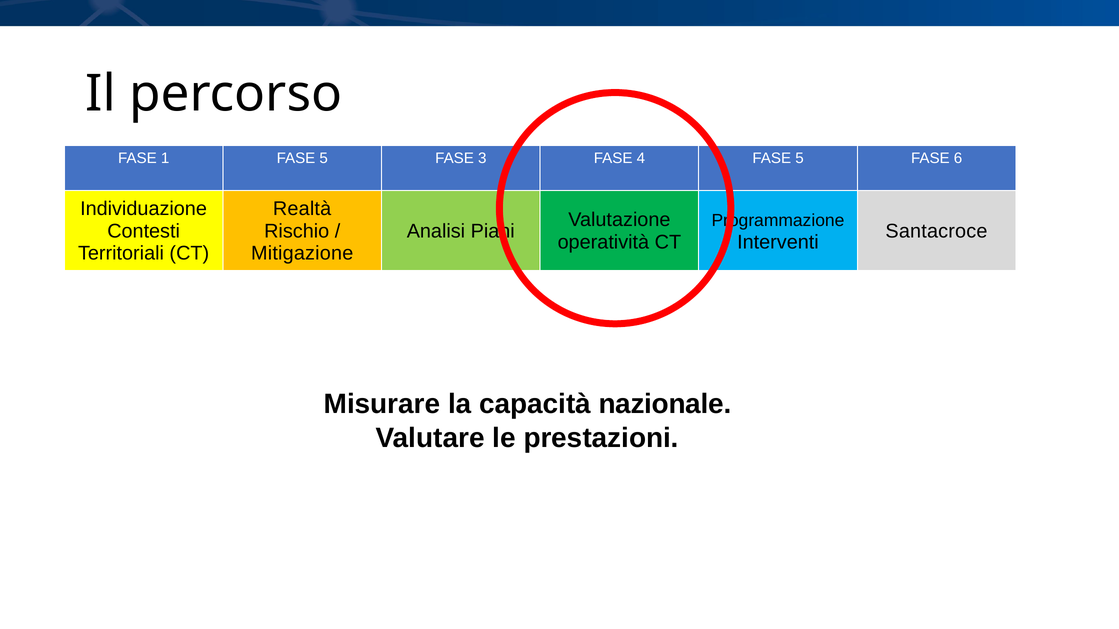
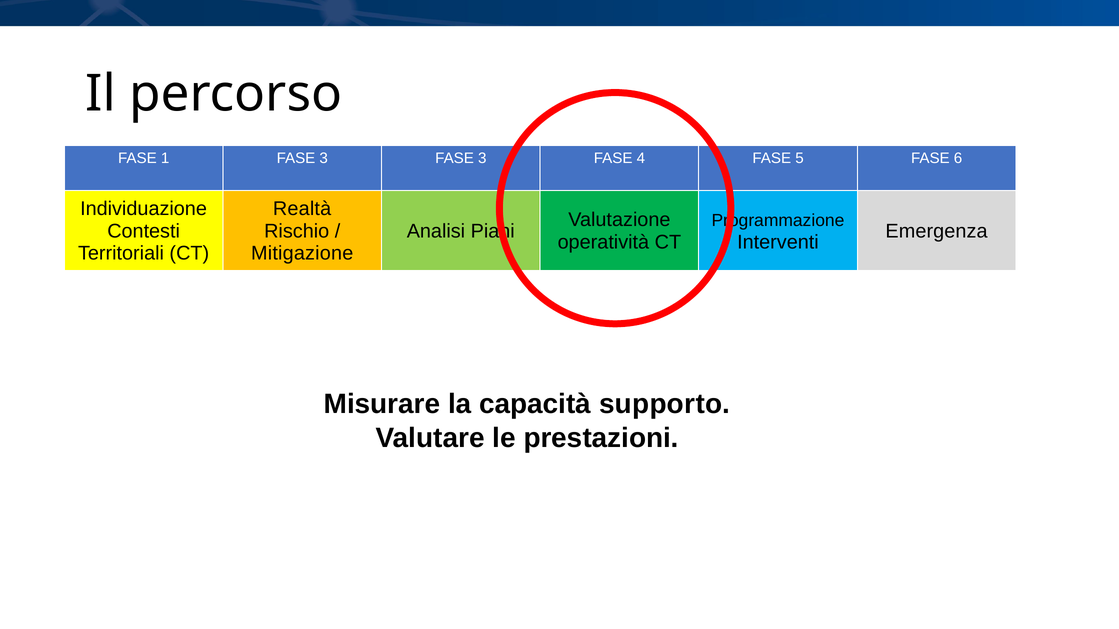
1 FASE 5: 5 -> 3 (324, 158)
Santacroce: Santacroce -> Emergenza (937, 231)
nazionale: nazionale -> supporto (665, 405)
